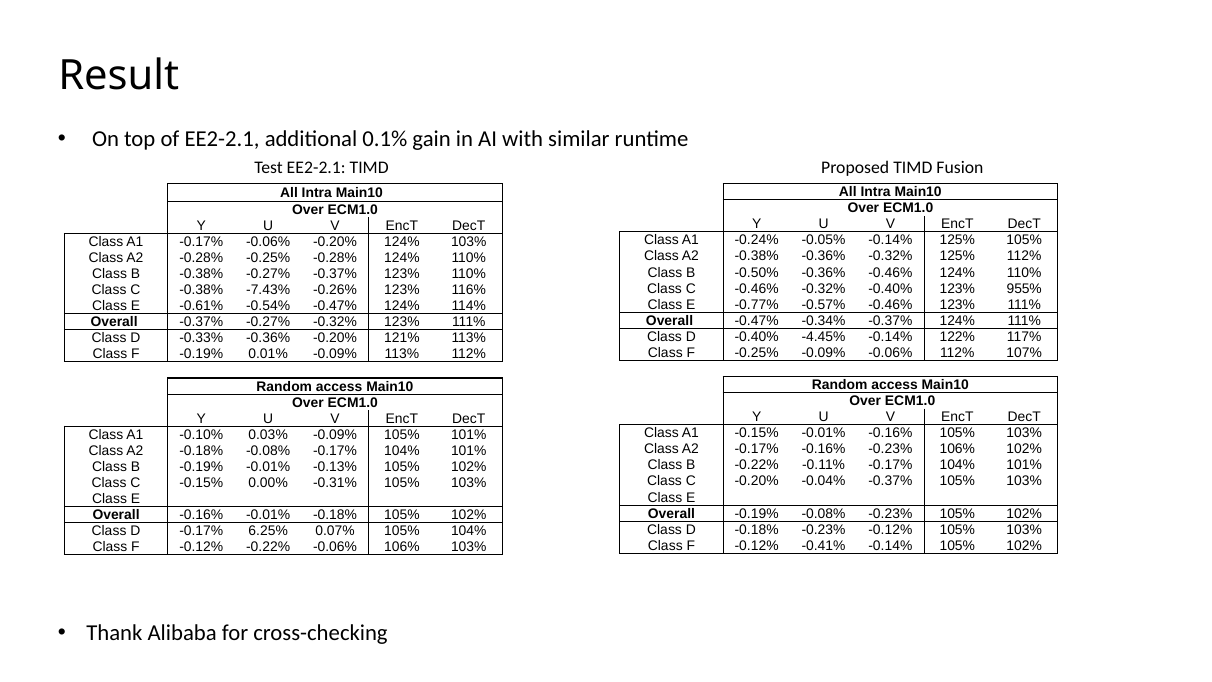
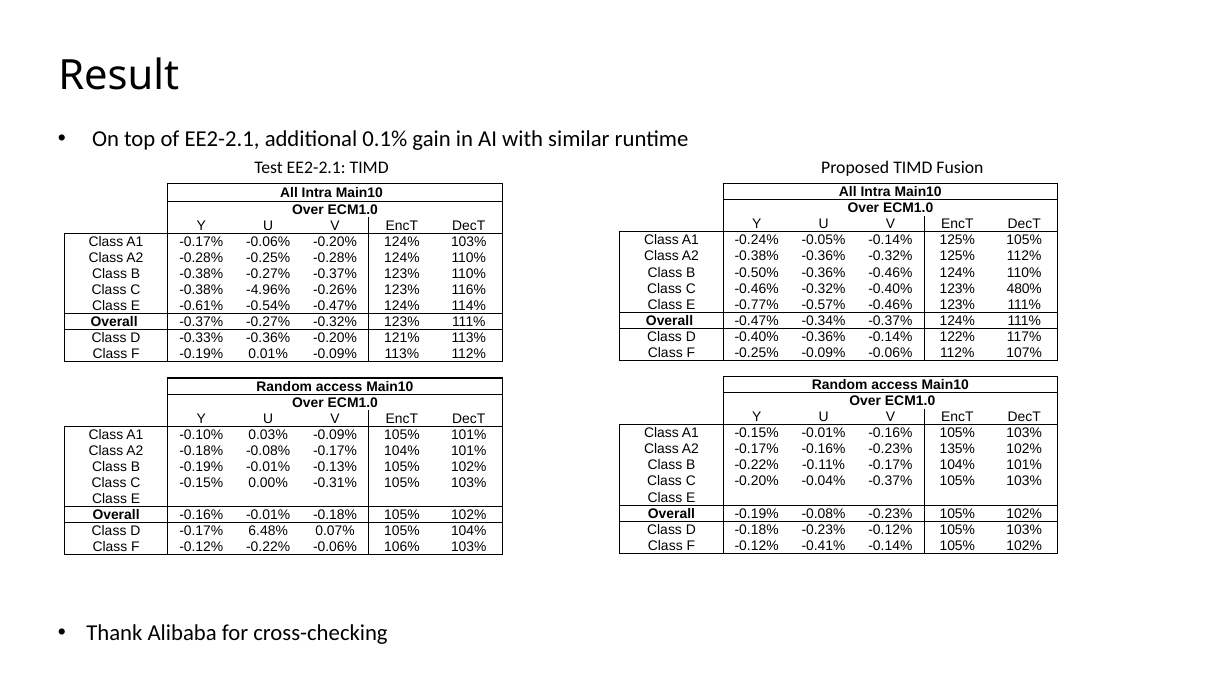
955%: 955% -> 480% (1024, 288)
-7.43%: -7.43% -> -4.96% (268, 290)
-0.40% -4.45%: -4.45% -> -0.36% (824, 337)
-0.23% 106%: 106% -> 135% (957, 449)
6.25%: 6.25% -> 6.48% (268, 531)
